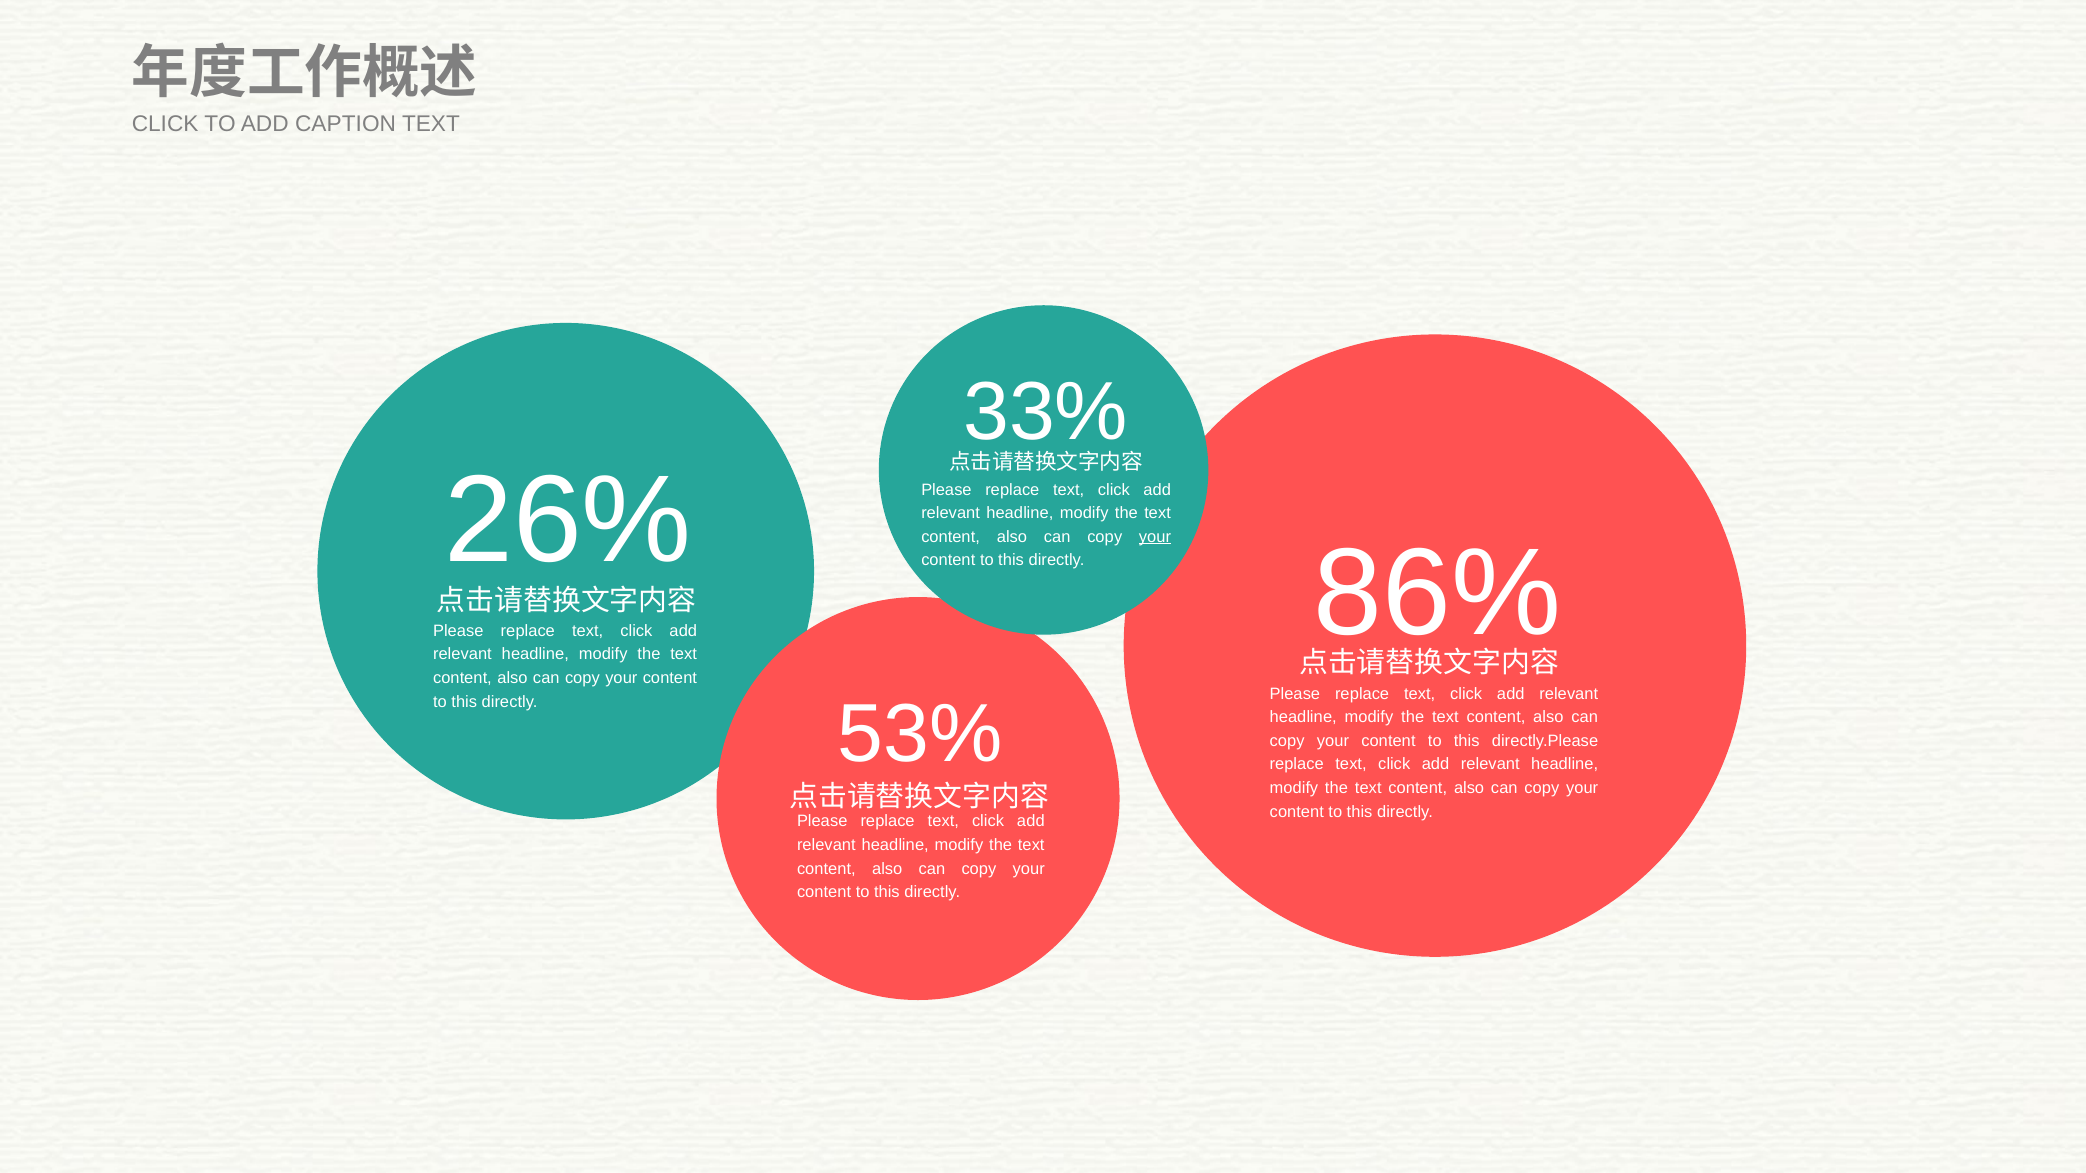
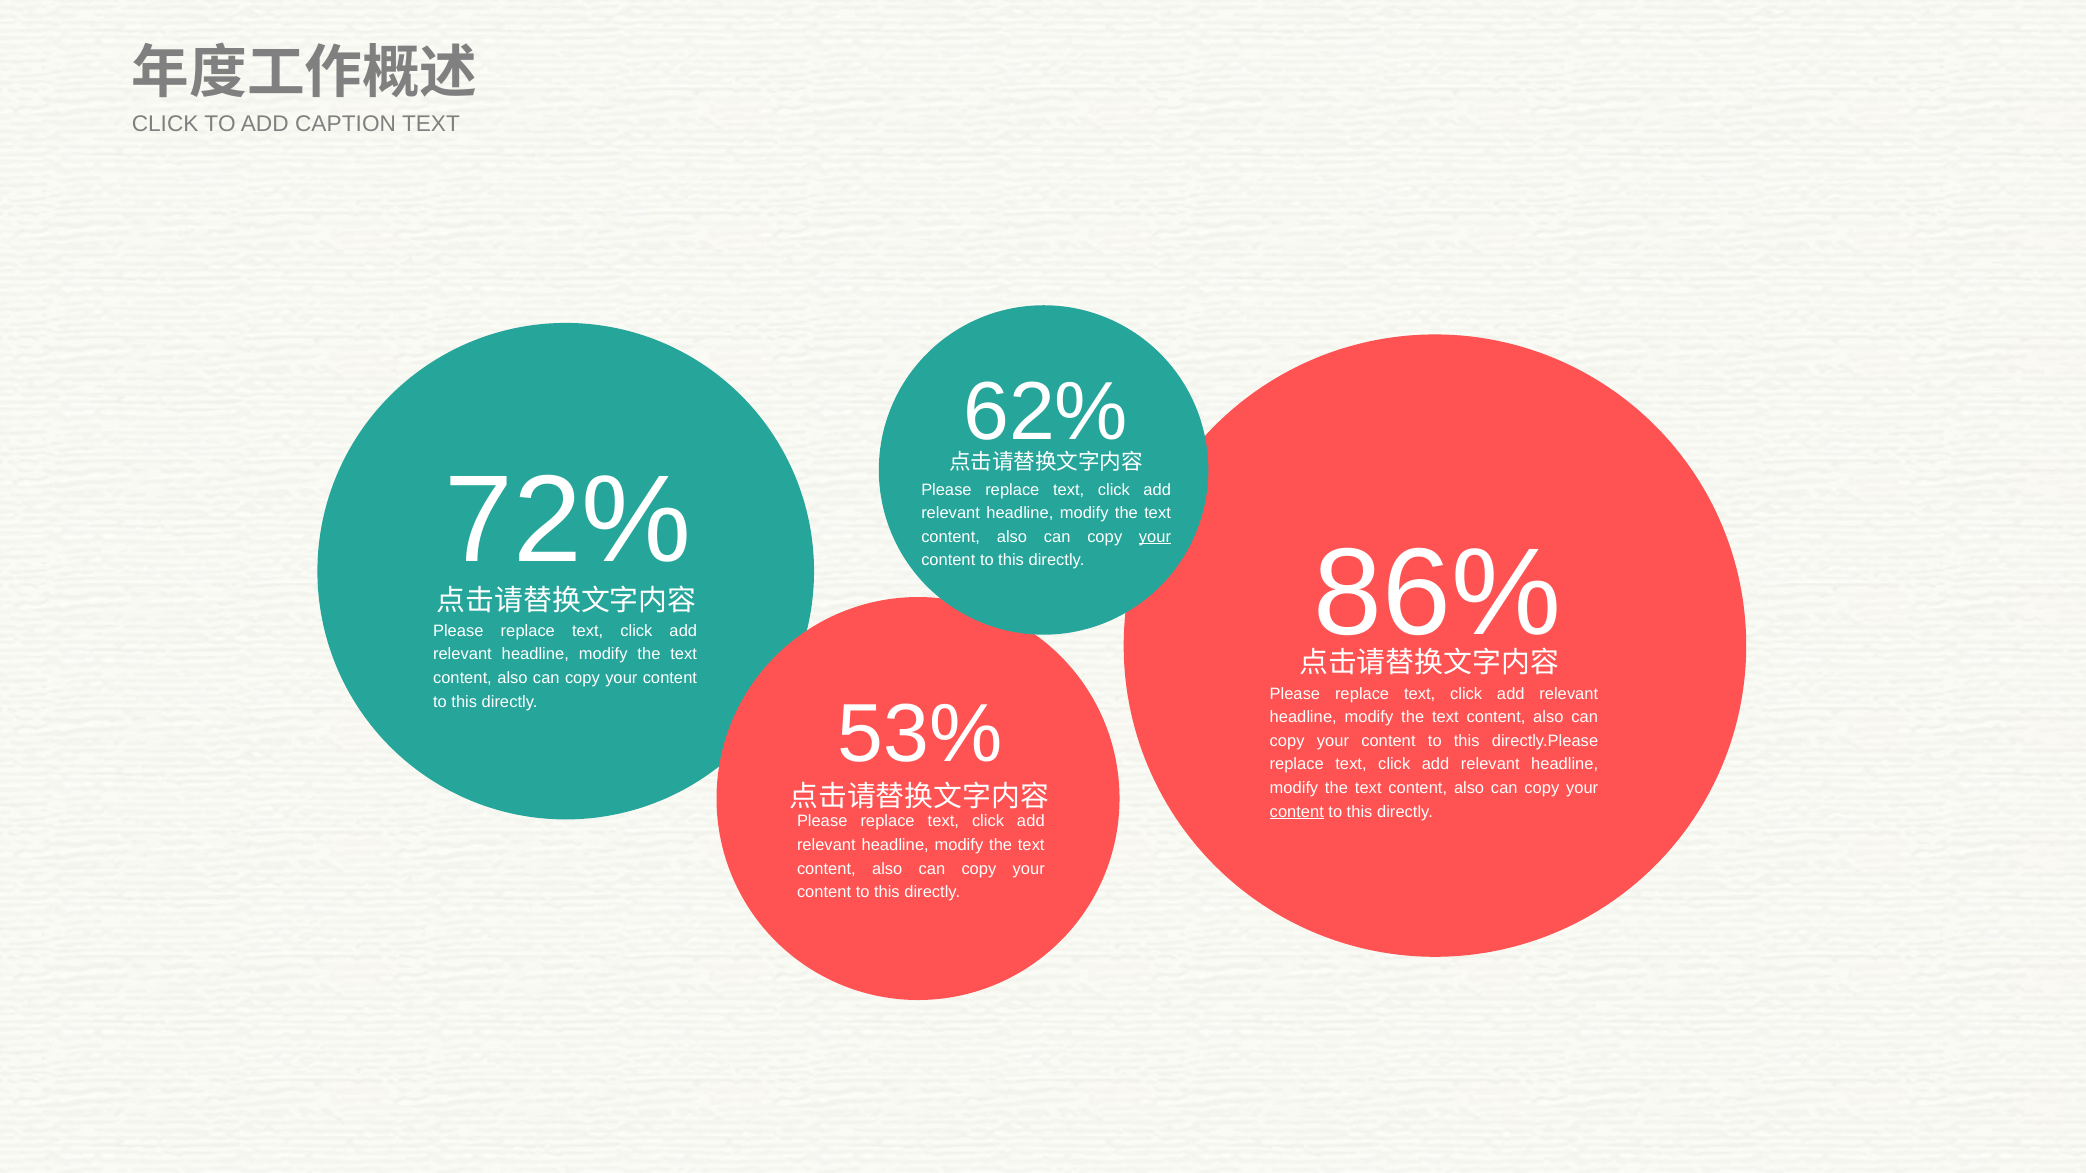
33%: 33% -> 62% (1046, 413)
26%: 26% -> 72% (568, 521)
content underline: none -> present (1297, 812)
